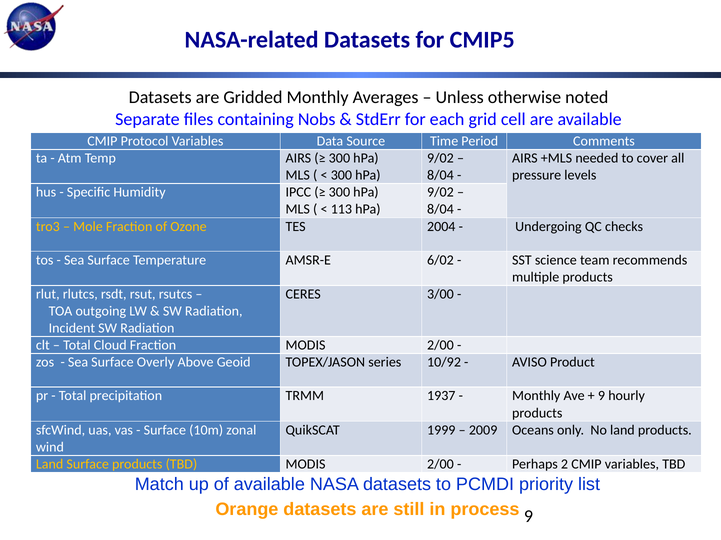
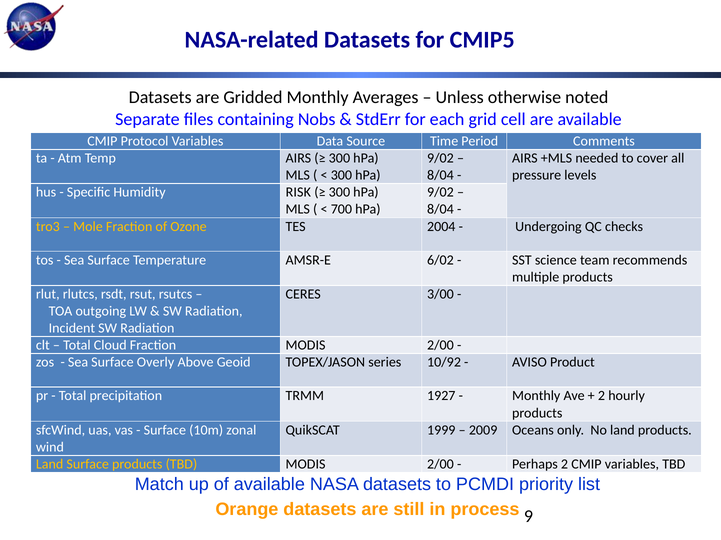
IPCC: IPCC -> RISK (298, 193)
113: 113 -> 700 (341, 210)
1937: 1937 -> 1927 (441, 396)
9: 9 -> 2 (602, 396)
